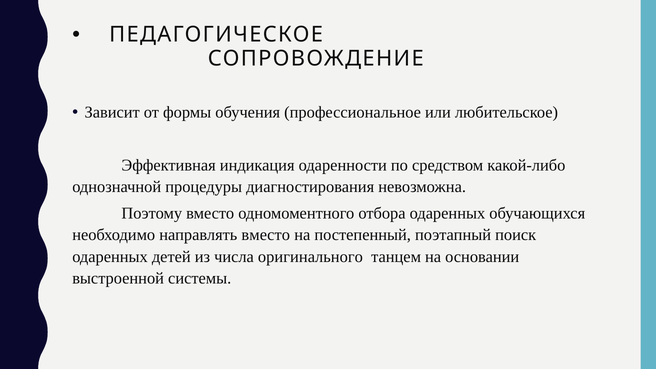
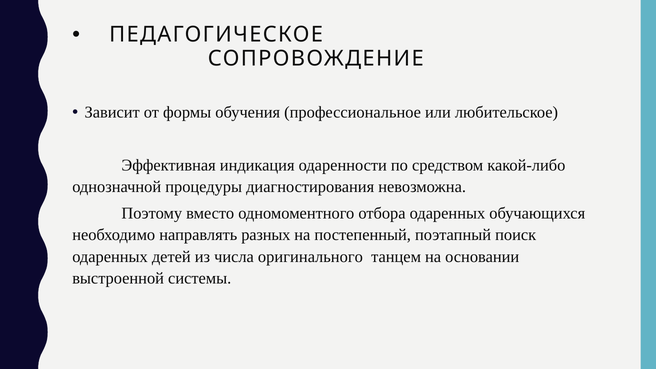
направлять вместо: вместо -> разных (266, 235)
